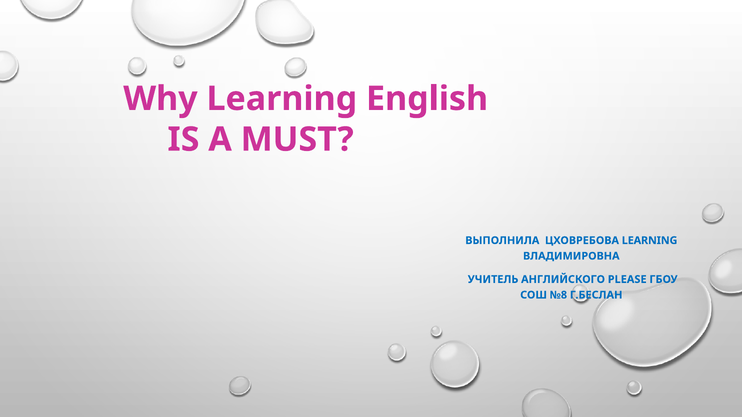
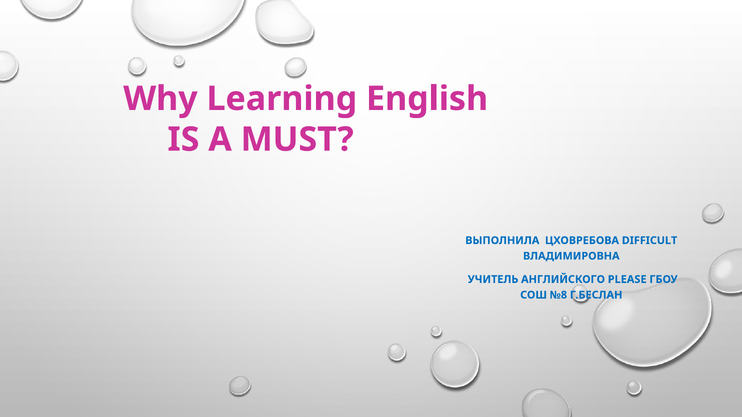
ЦХОВРЕБОВА LEARNING: LEARNING -> DIFFICULT (650, 241)
